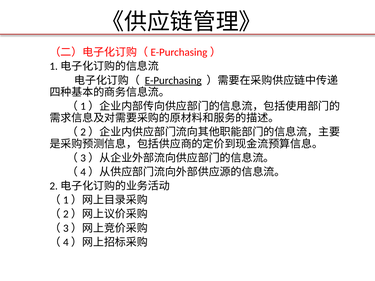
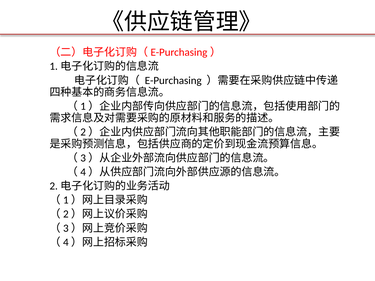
E-Purchasing underline: present -> none (173, 80)
